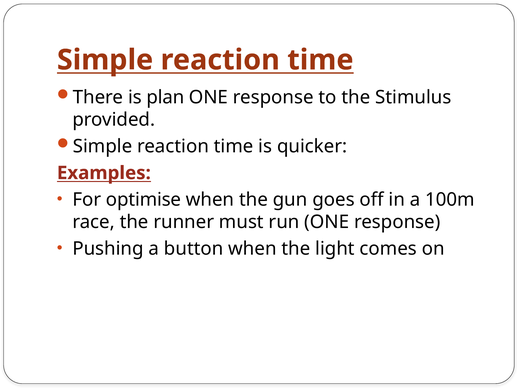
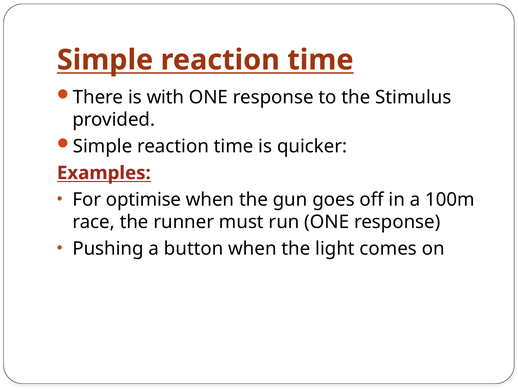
plan: plan -> with (165, 97)
